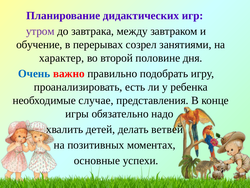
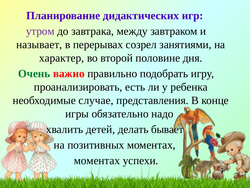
обучение: обучение -> называет (39, 45)
Очень colour: blue -> green (34, 73)
ветвей: ветвей -> бывает (167, 129)
основные: основные -> моментах (97, 160)
